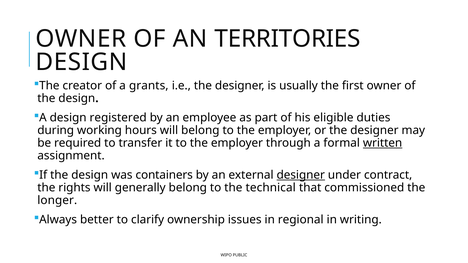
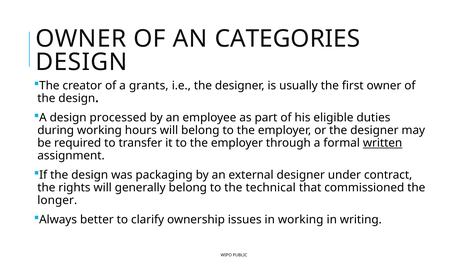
TERRITORIES: TERRITORIES -> CATEGORIES (287, 39)
registered: registered -> processed (118, 118)
containers: containers -> packaging (164, 175)
designer underline: present -> none (301, 175)
in regional: regional -> working (301, 220)
